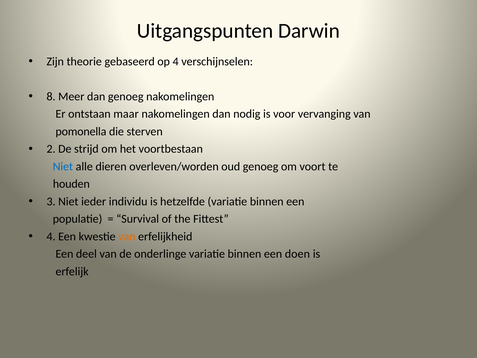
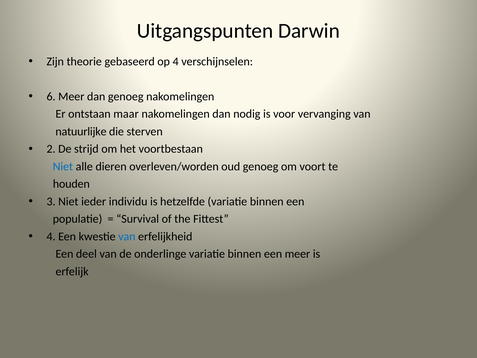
8: 8 -> 6 (51, 96)
pomonella: pomonella -> natuurlijke (81, 131)
van colour: orange -> blue (127, 236)
een doen: doen -> meer (297, 254)
